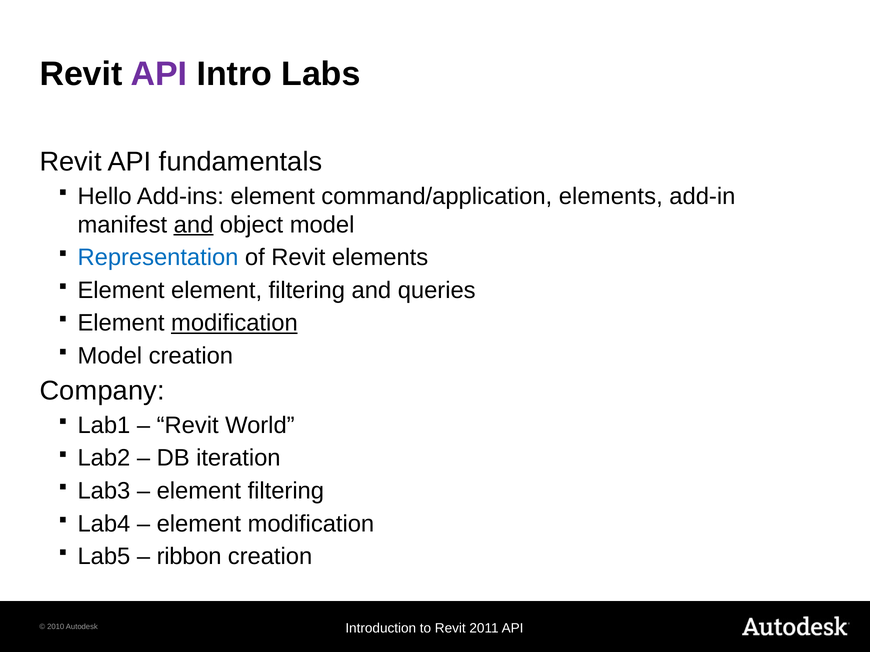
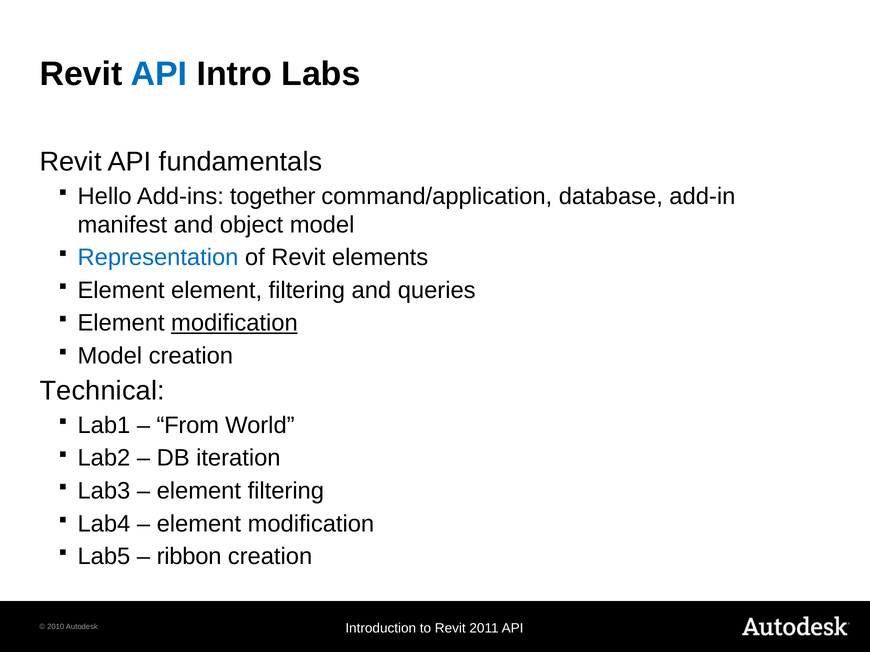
API colour: purple -> blue (159, 74)
Add-ins element: element -> together (273, 196)
command/application elements: elements -> database (611, 196)
and underline: present -> none (194, 225)
Company: Company -> Technical (102, 391)
Revit: Revit -> From (188, 426)
